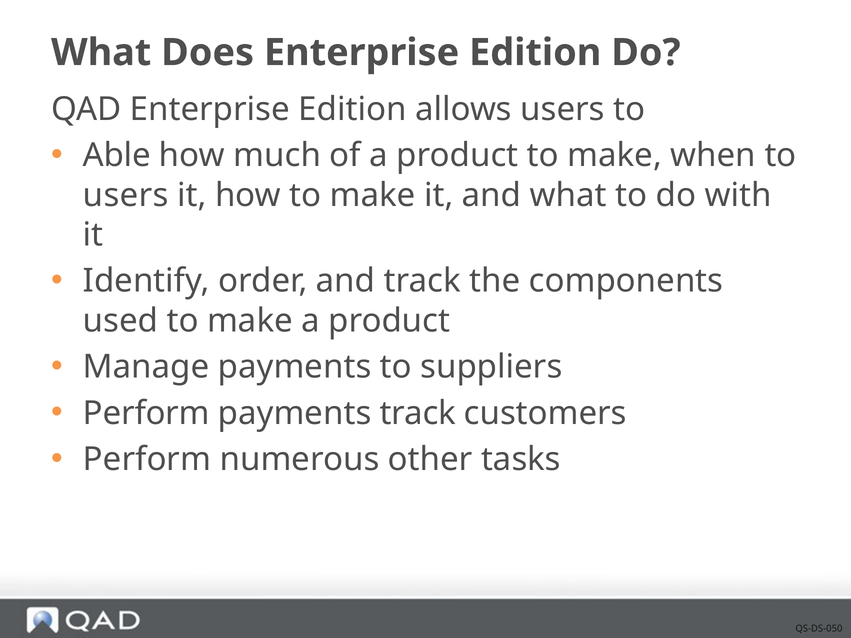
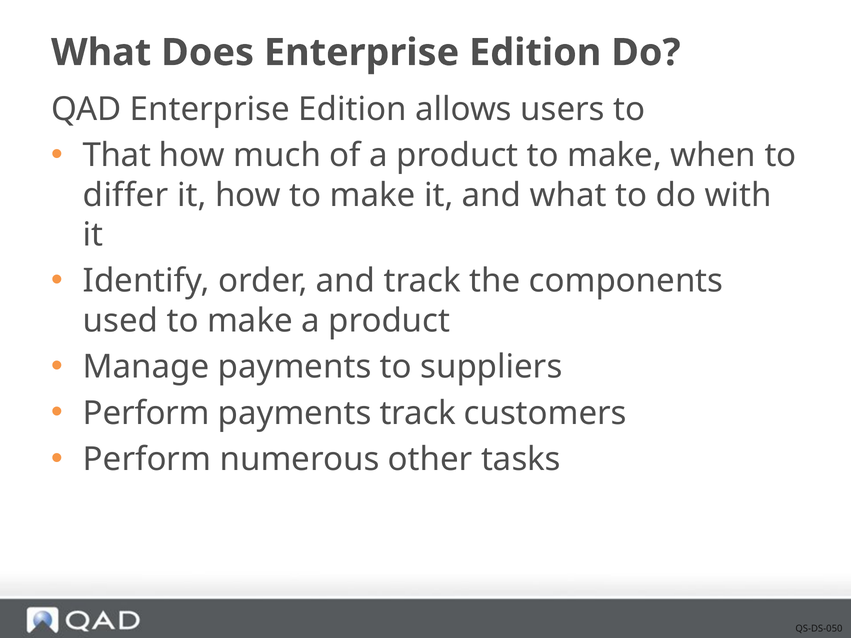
Able: Able -> That (117, 156)
users: users -> differ (126, 195)
